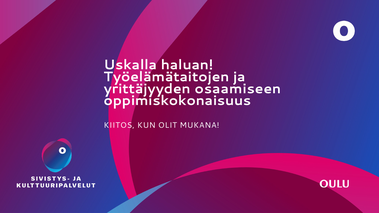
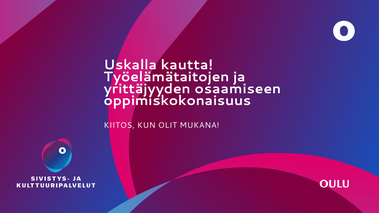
haluan: haluan -> kautta (187, 65)
